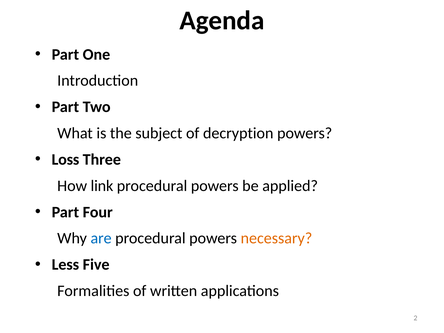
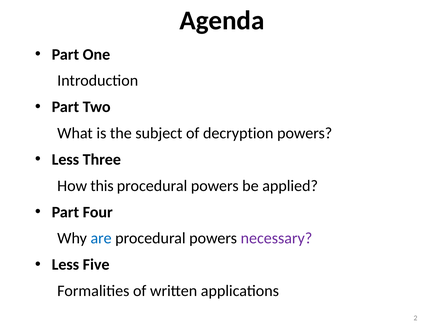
Loss: Loss -> Less (65, 160)
link: link -> this (102, 186)
necessary colour: orange -> purple (276, 238)
